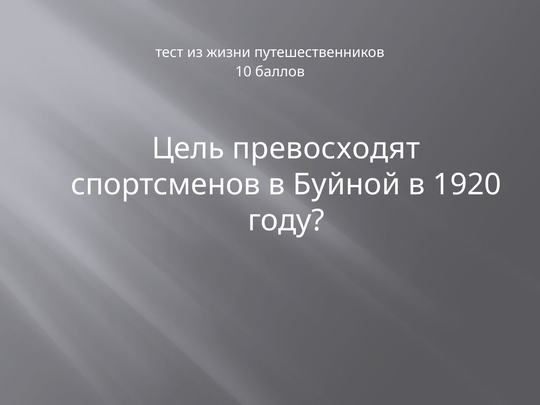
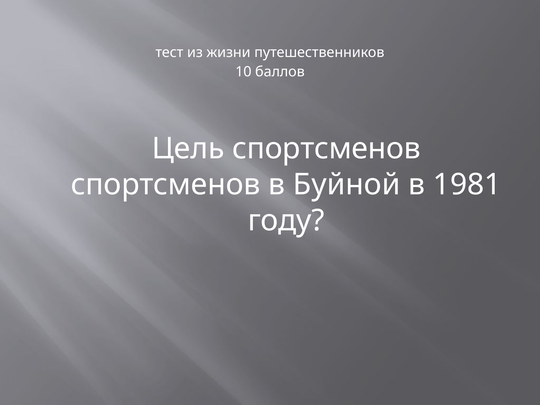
Цель превосходят: превосходят -> спортсменов (326, 148)
1920: 1920 -> 1981 (467, 184)
